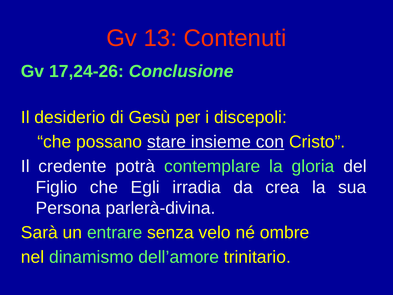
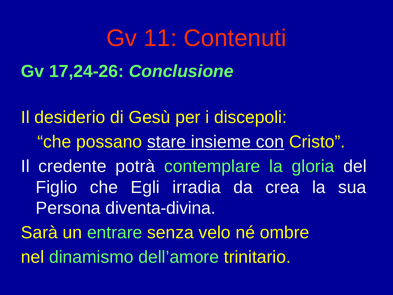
13: 13 -> 11 (160, 38)
parlerà-divina: parlerà-divina -> diventa-divina (161, 208)
